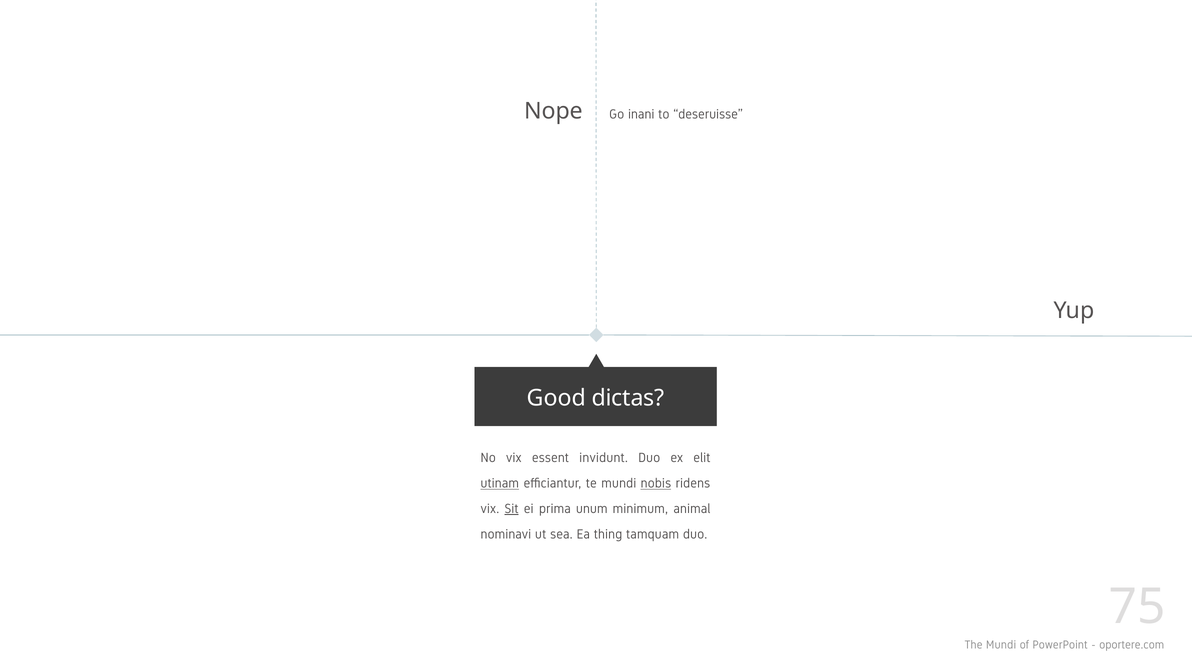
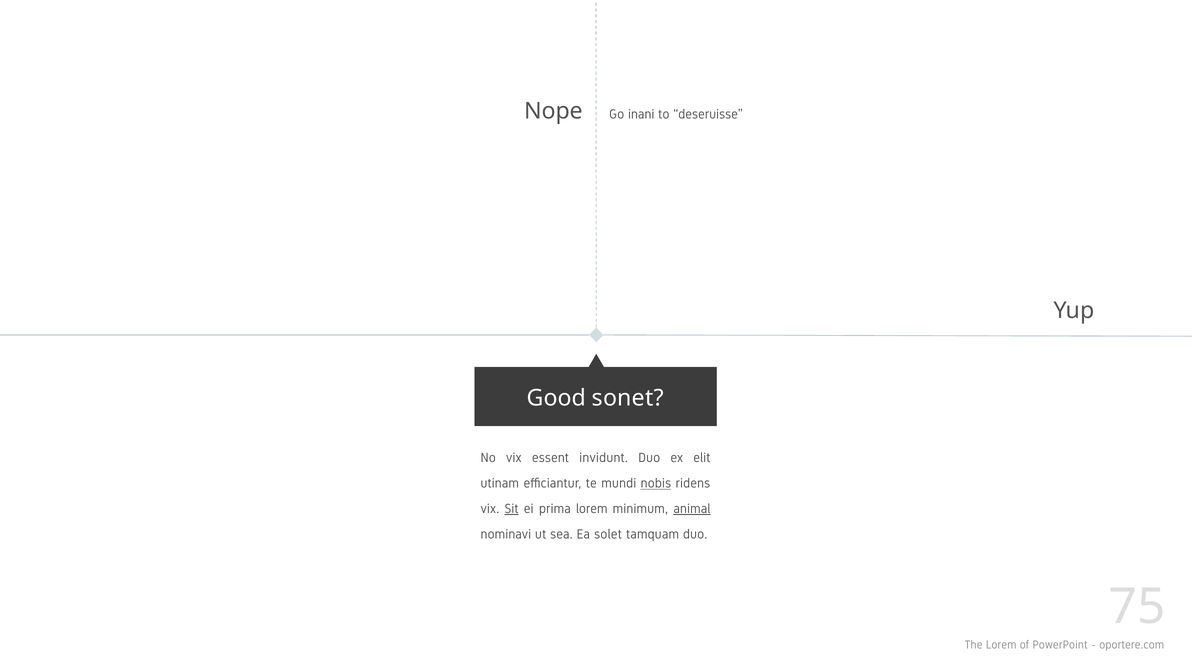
dictas: dictas -> sonet (628, 399)
utinam underline: present -> none (500, 484)
prima unum: unum -> lorem (592, 509)
animal underline: none -> present (692, 509)
thing: thing -> solet (608, 534)
The Mundi: Mundi -> Lorem (1001, 645)
